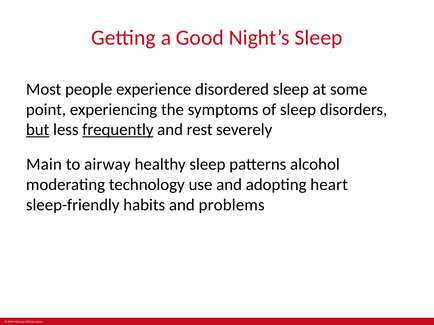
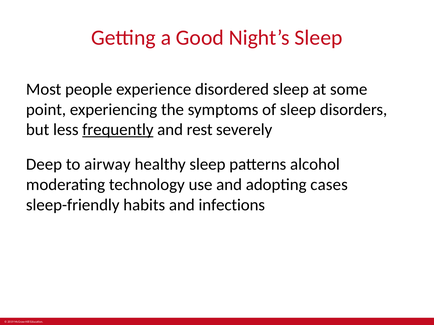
but underline: present -> none (38, 130)
Main: Main -> Deep (44, 165)
heart: heart -> cases (329, 185)
problems: problems -> infections (232, 205)
